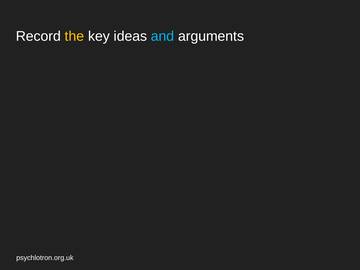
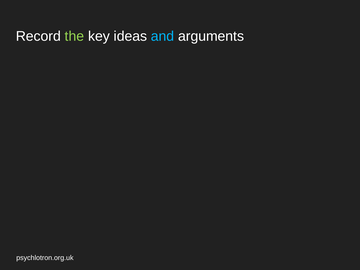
the colour: yellow -> light green (74, 36)
